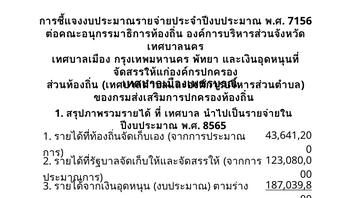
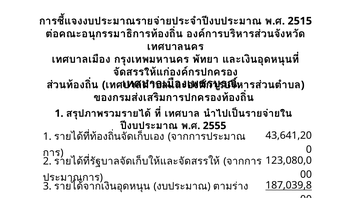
7156: 7156 -> 2515 (300, 21)
8565: 8565 -> 2555 (215, 125)
